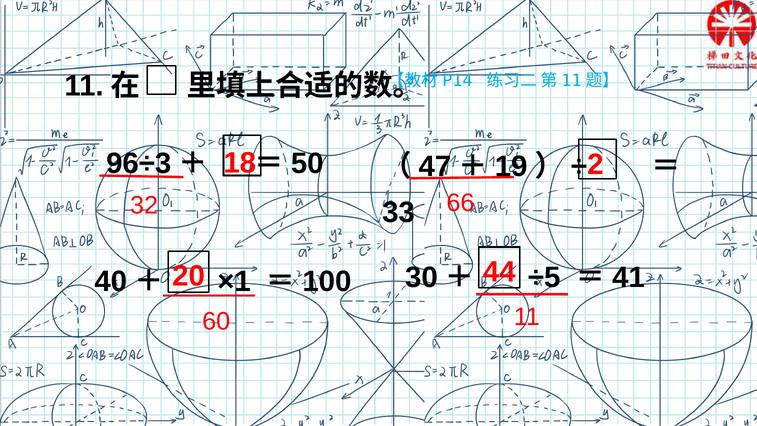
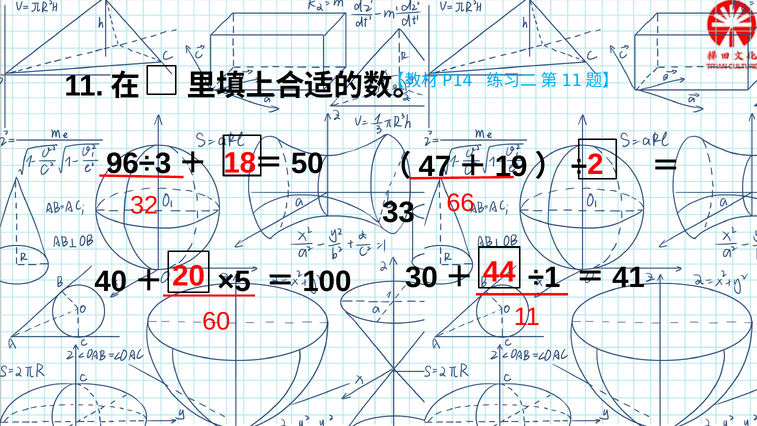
÷5: ÷5 -> ÷1 (544, 277)
×1: ×1 -> ×5 (234, 282)
